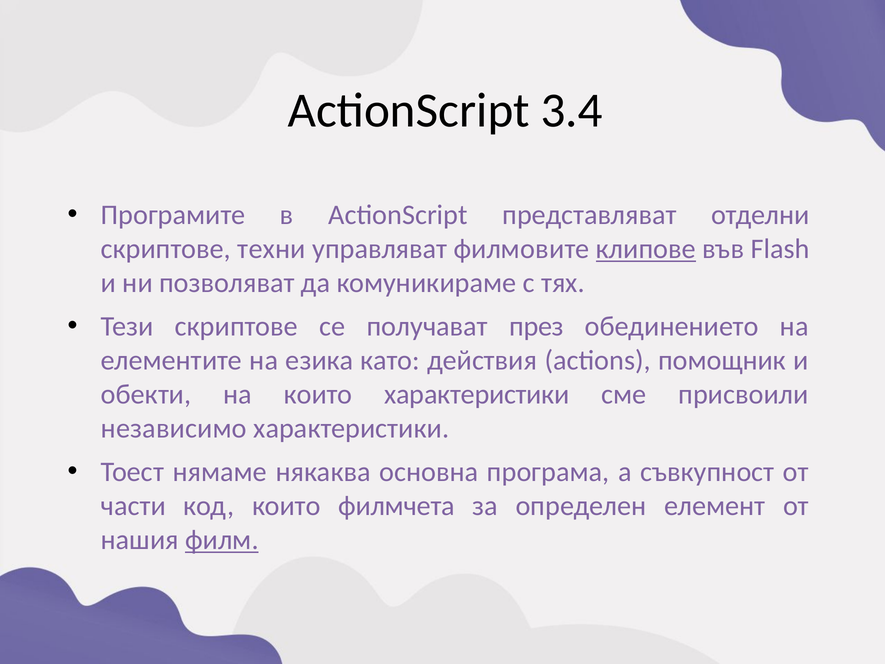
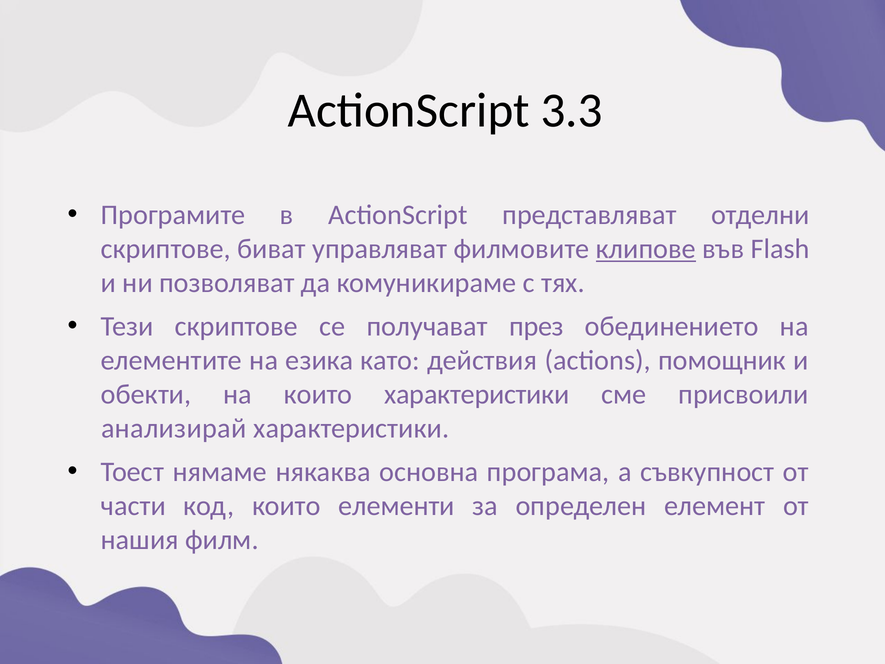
3.4: 3.4 -> 3.3 (572, 110)
техни: техни -> биват (272, 249)
независимо: независимо -> анализирай (174, 428)
филмчета: филмчета -> елементи (396, 506)
филм underline: present -> none (222, 540)
